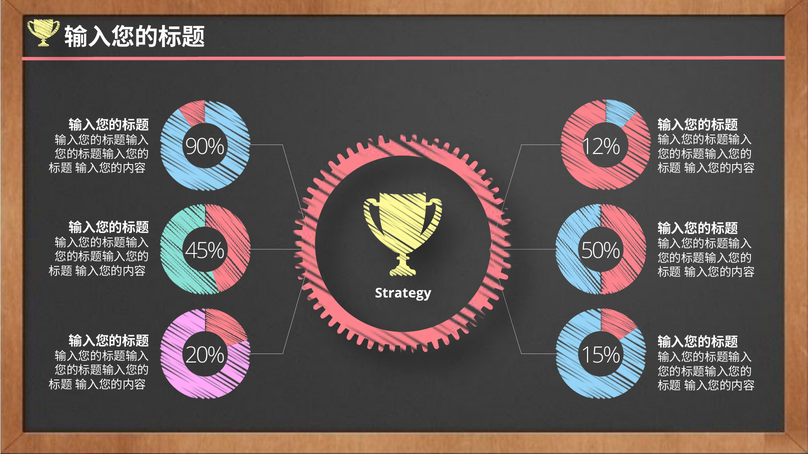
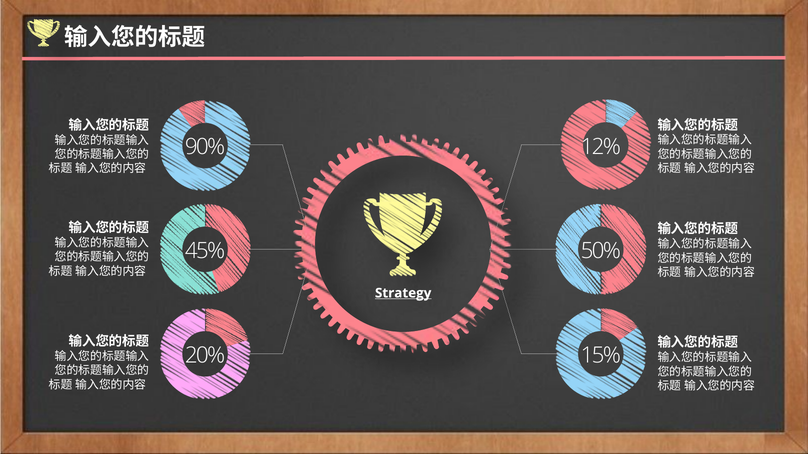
Strategy underline: none -> present (403, 293)
